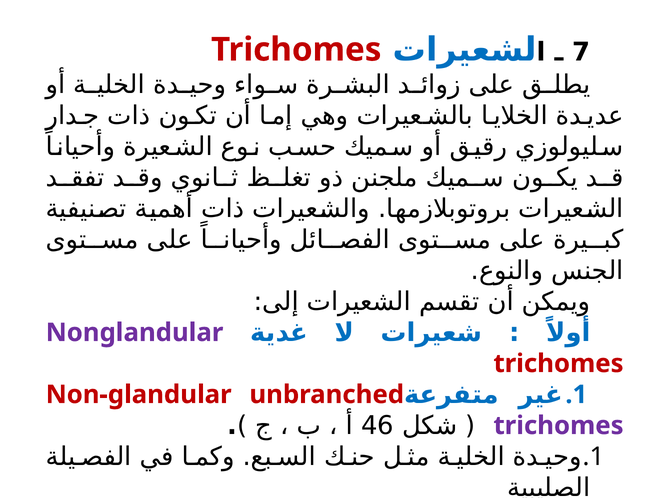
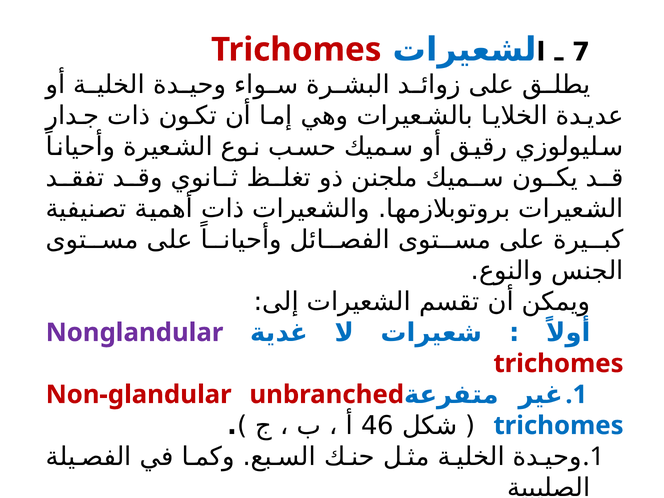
trichomes colour: purple -> blue (559, 426)
